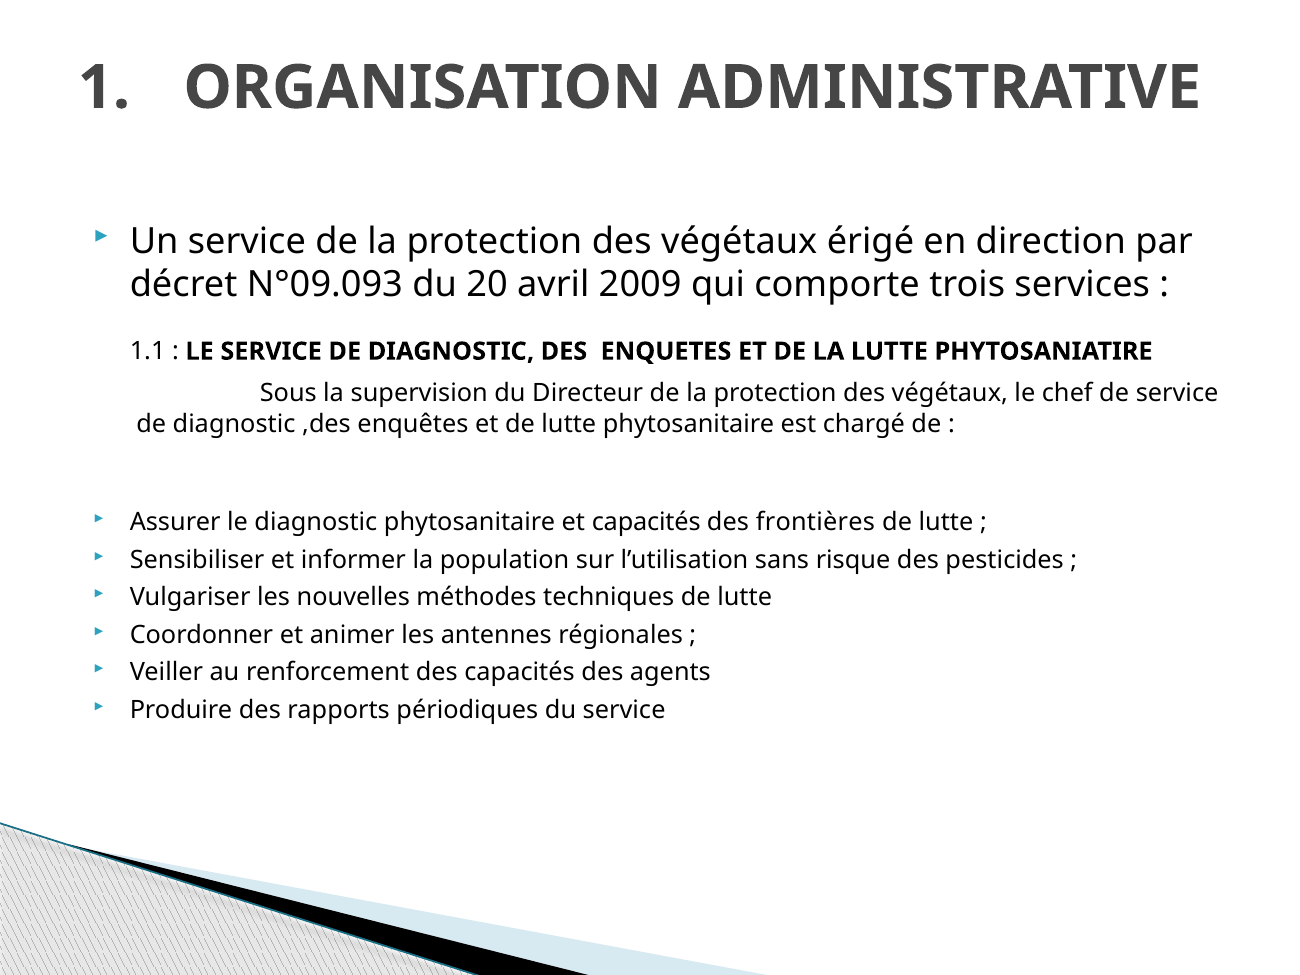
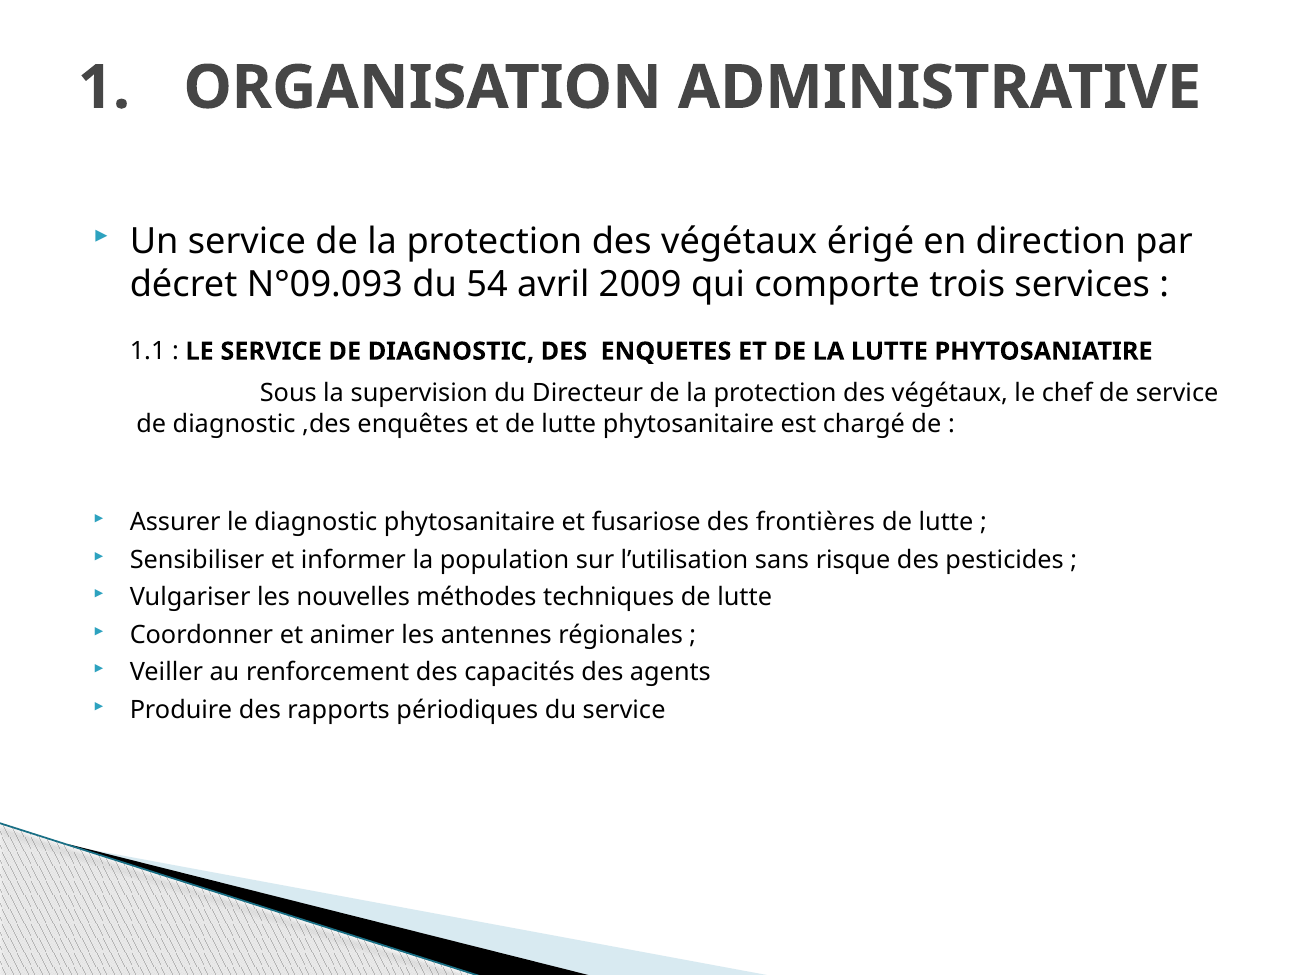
20: 20 -> 54 (487, 285)
et capacités: capacités -> fusariose (646, 522)
